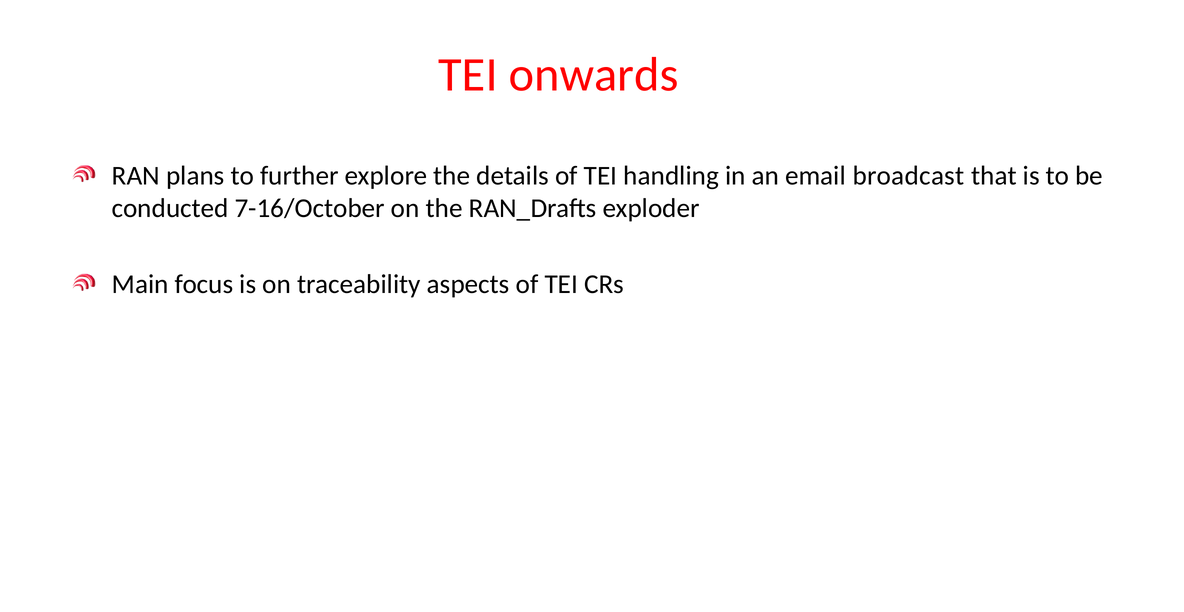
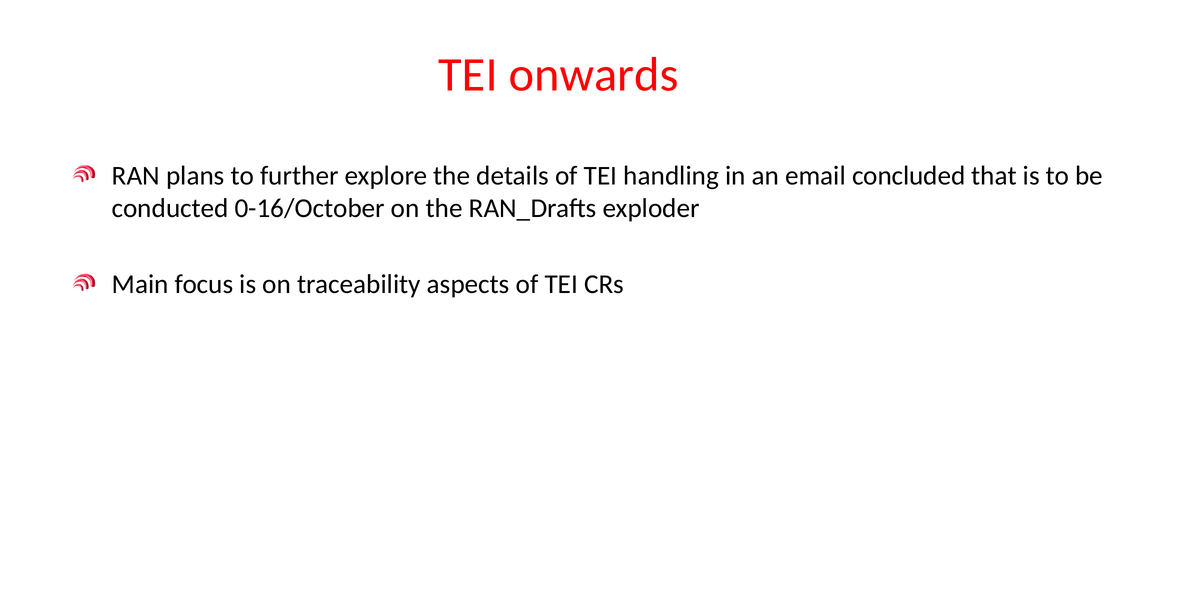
broadcast: broadcast -> concluded (909, 176)
7-16/October: 7-16/October -> 0-16/October (310, 208)
